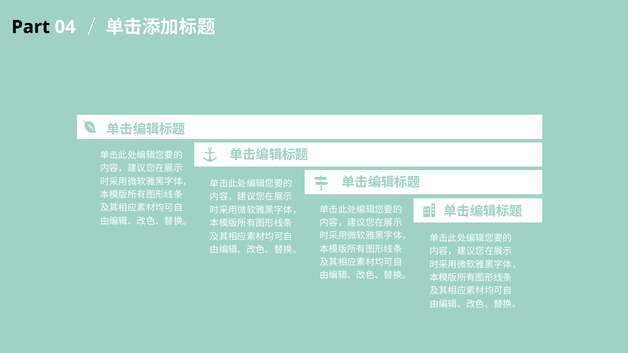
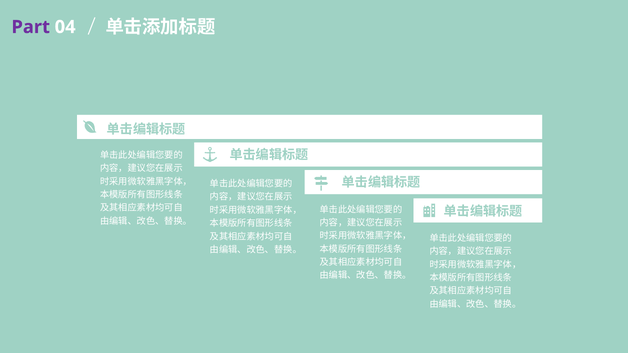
Part colour: black -> purple (31, 27)
